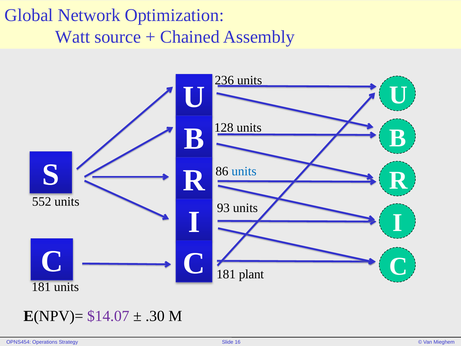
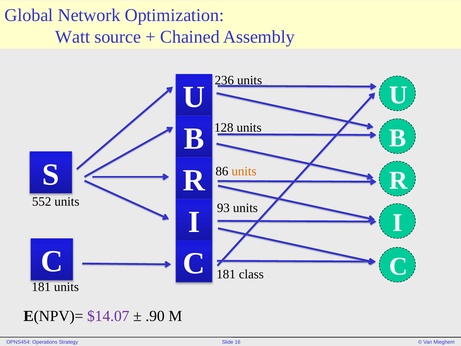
units colour: blue -> orange (244, 171)
plant: plant -> class (251, 274)
.30: .30 -> .90 (155, 316)
